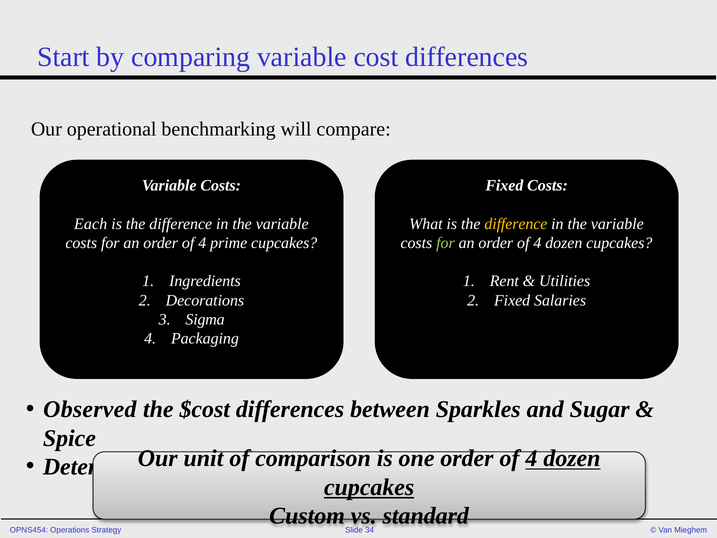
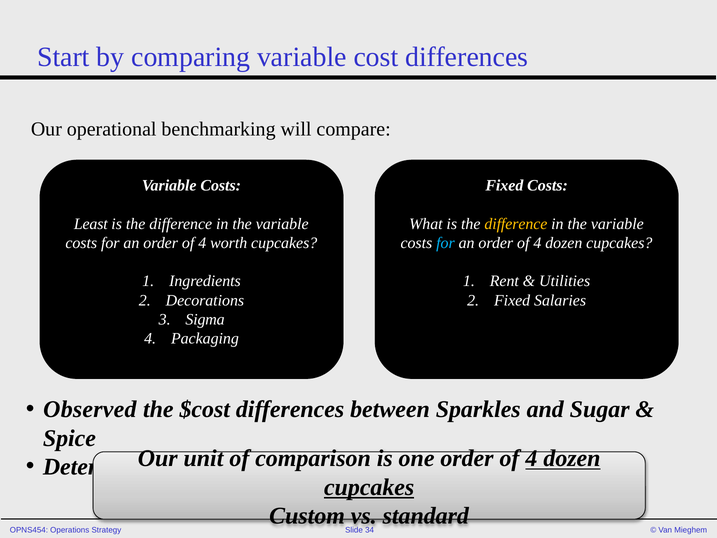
Each: Each -> Least (91, 224)
prime: prime -> worth (229, 243)
for colour: light green -> light blue (445, 243)
